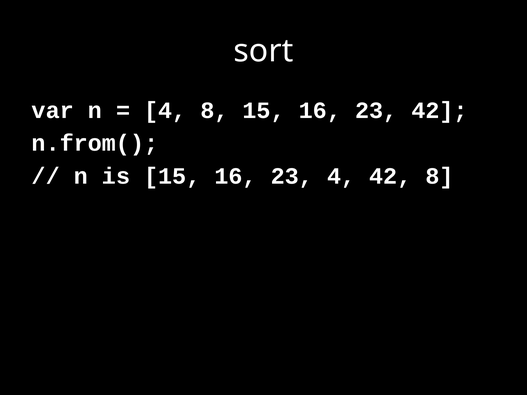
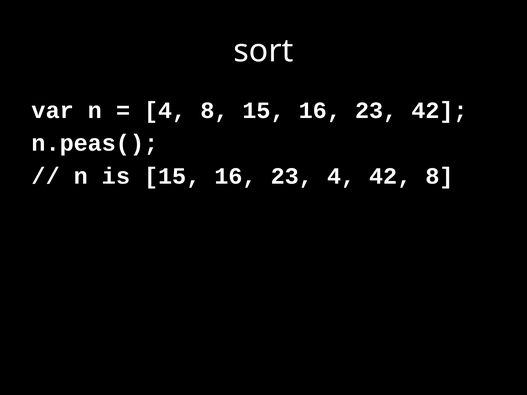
n.from(: n.from( -> n.peas( (95, 143)
